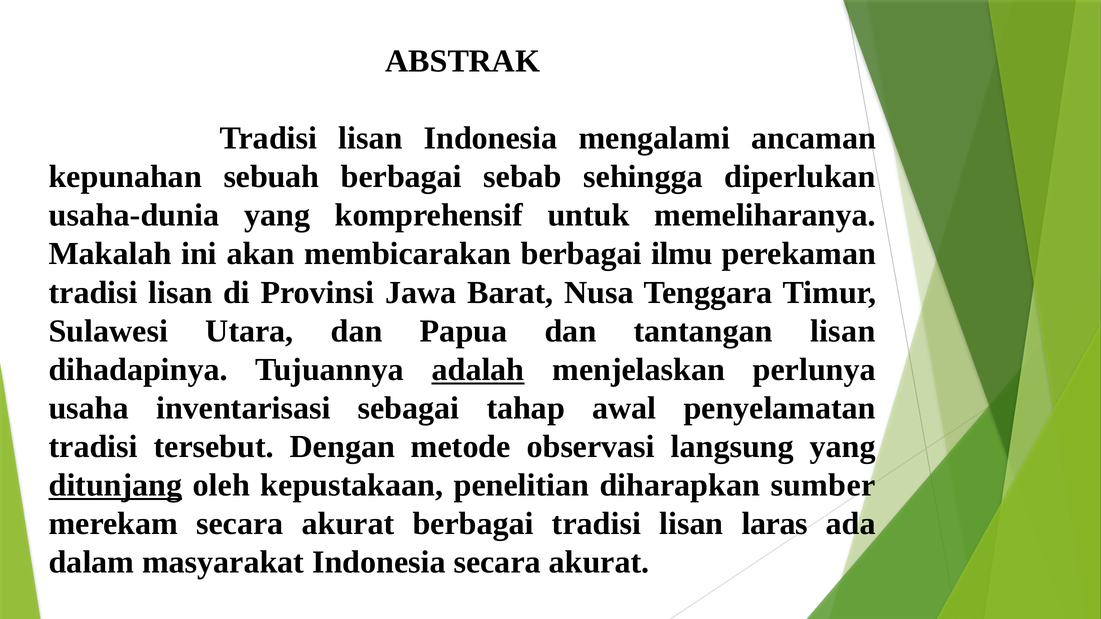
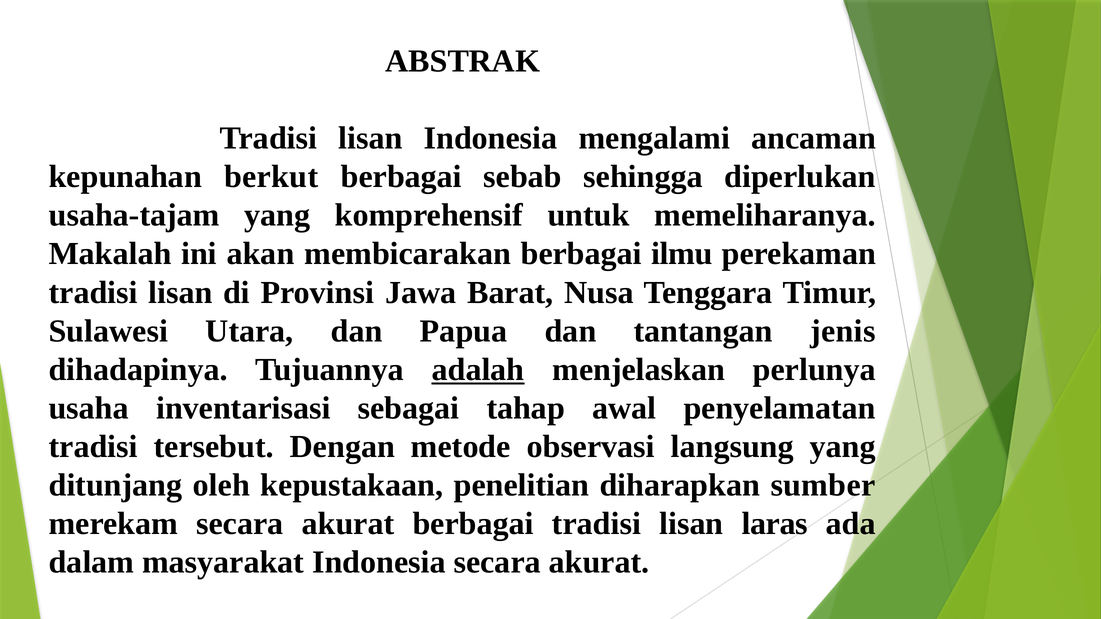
sebuah: sebuah -> berkut (271, 177)
usaha-dunia: usaha-dunia -> usaha-tajam (134, 215)
tantangan lisan: lisan -> jenis (843, 331)
ditunjang underline: present -> none (115, 485)
